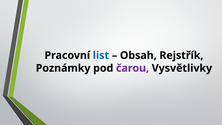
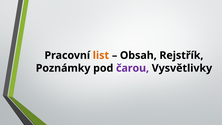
list colour: blue -> orange (101, 55)
